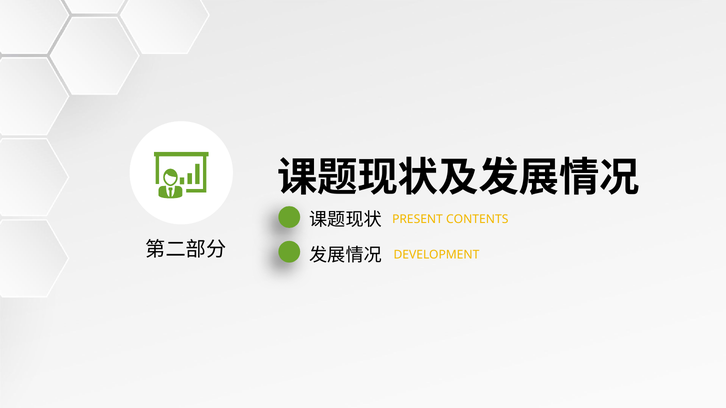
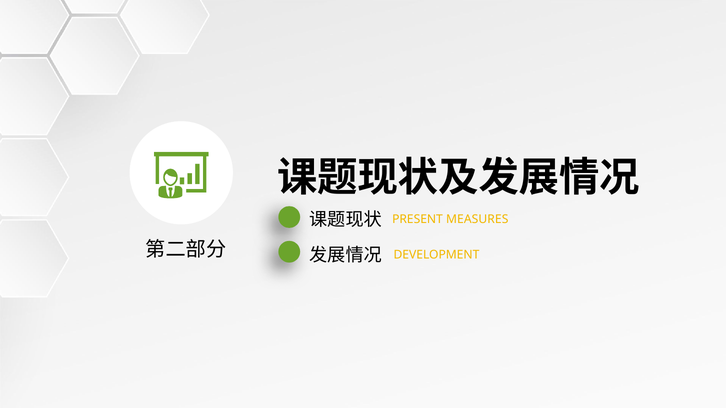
CONTENTS: CONTENTS -> MEASURES (477, 220)
